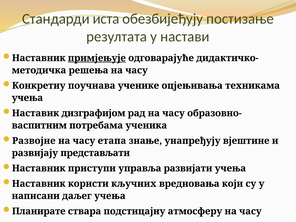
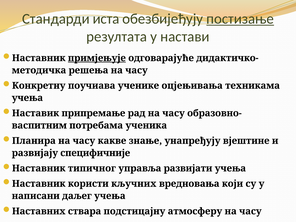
постизање underline: none -> present (240, 19)
дизграфијом: дизграфијом -> припремање (93, 113)
Развојне: Развојне -> Планира (34, 141)
етапа: етапа -> какве (112, 141)
представљати: представљати -> специфичније (95, 153)
приступи: приступи -> типичног (92, 168)
Планирате: Планирате -> Наставних (39, 211)
